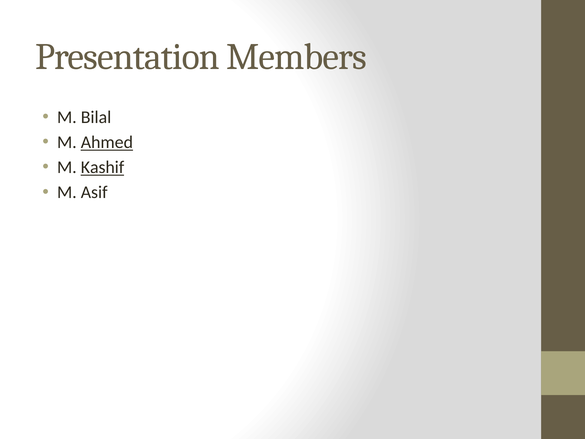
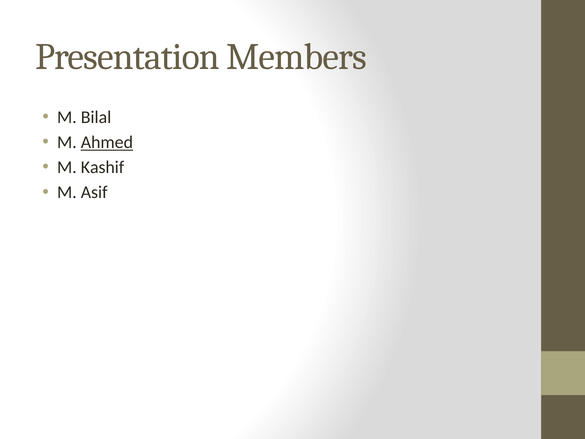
Kashif underline: present -> none (103, 167)
